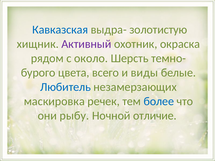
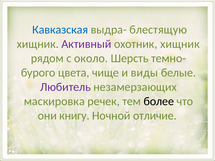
золотистую: золотистую -> блестящую (158, 30)
охотник окраска: окраска -> хищник (180, 44)
всего: всего -> чище (106, 73)
Любитель colour: blue -> purple (65, 87)
более colour: blue -> black (159, 101)
рыбу: рыбу -> книгу (74, 116)
